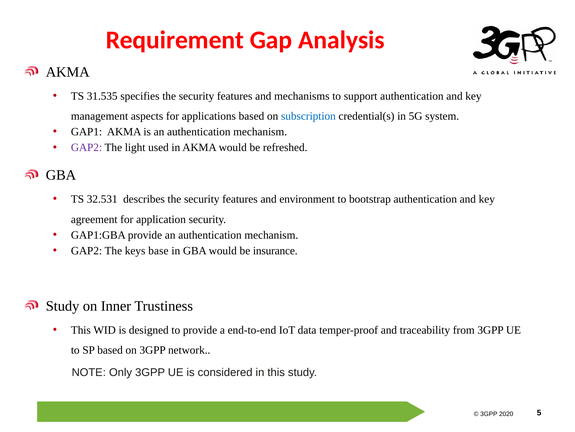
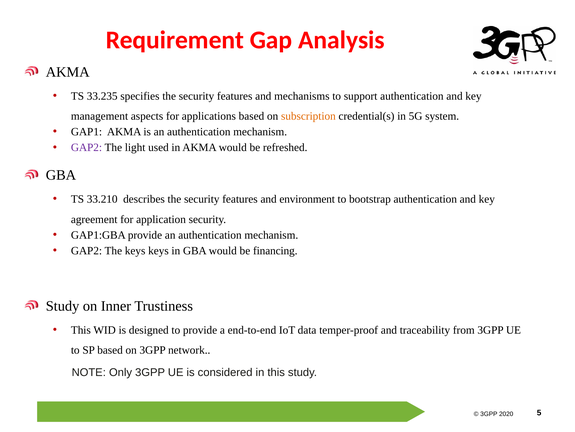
31.535: 31.535 -> 33.235 (102, 96)
subscription colour: blue -> orange (308, 116)
32.531: 32.531 -> 33.210 (102, 199)
keys base: base -> keys (158, 250)
insurance: insurance -> financing (275, 250)
